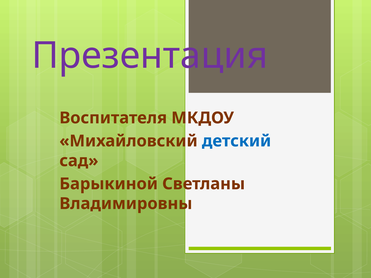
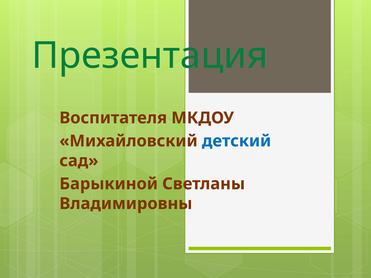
Презентация colour: purple -> green (150, 56)
